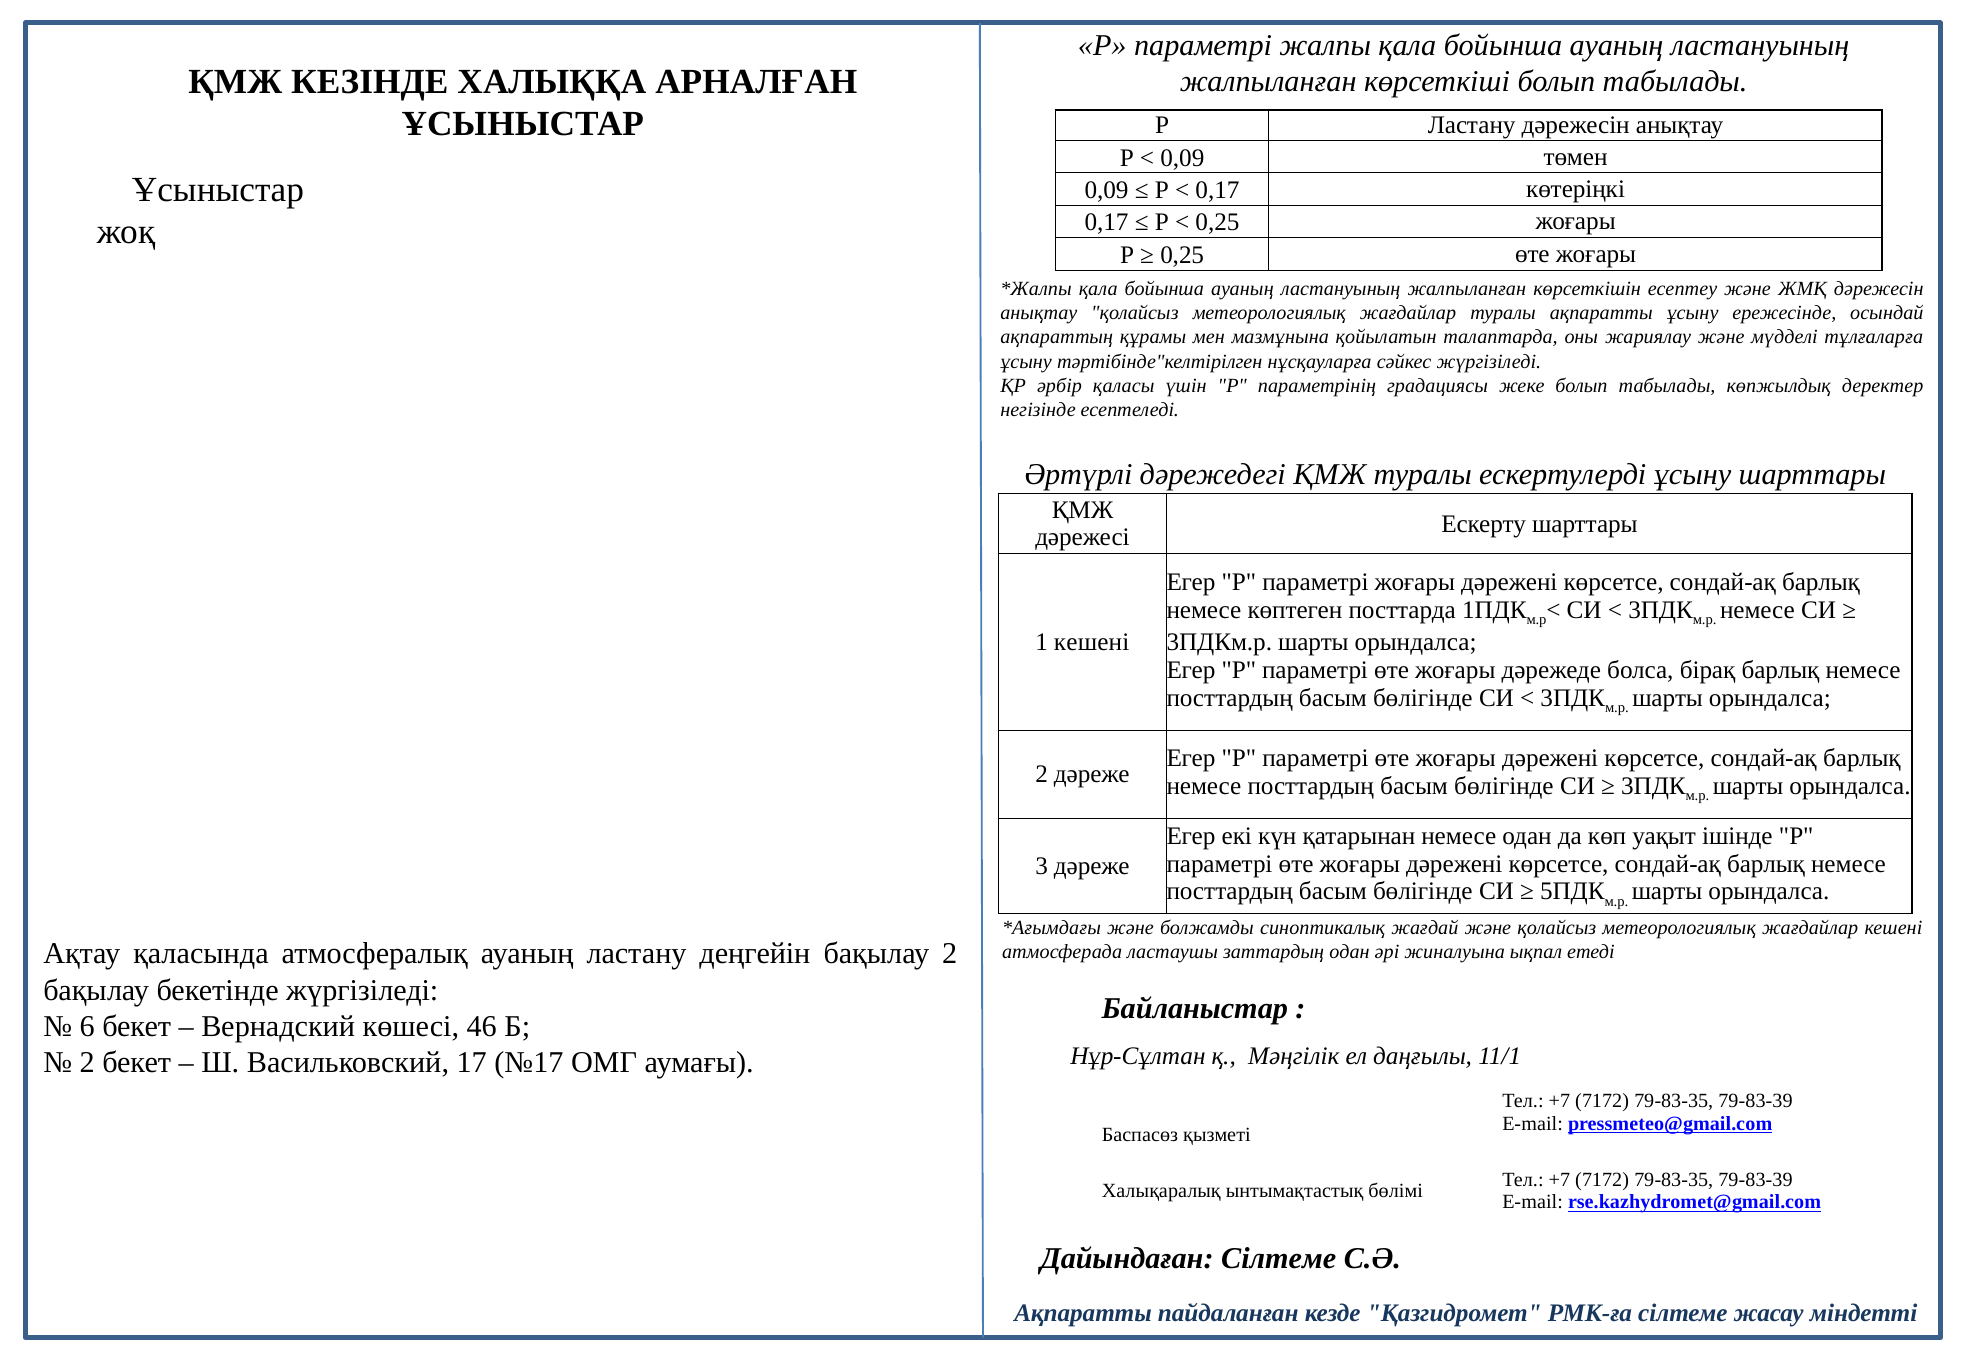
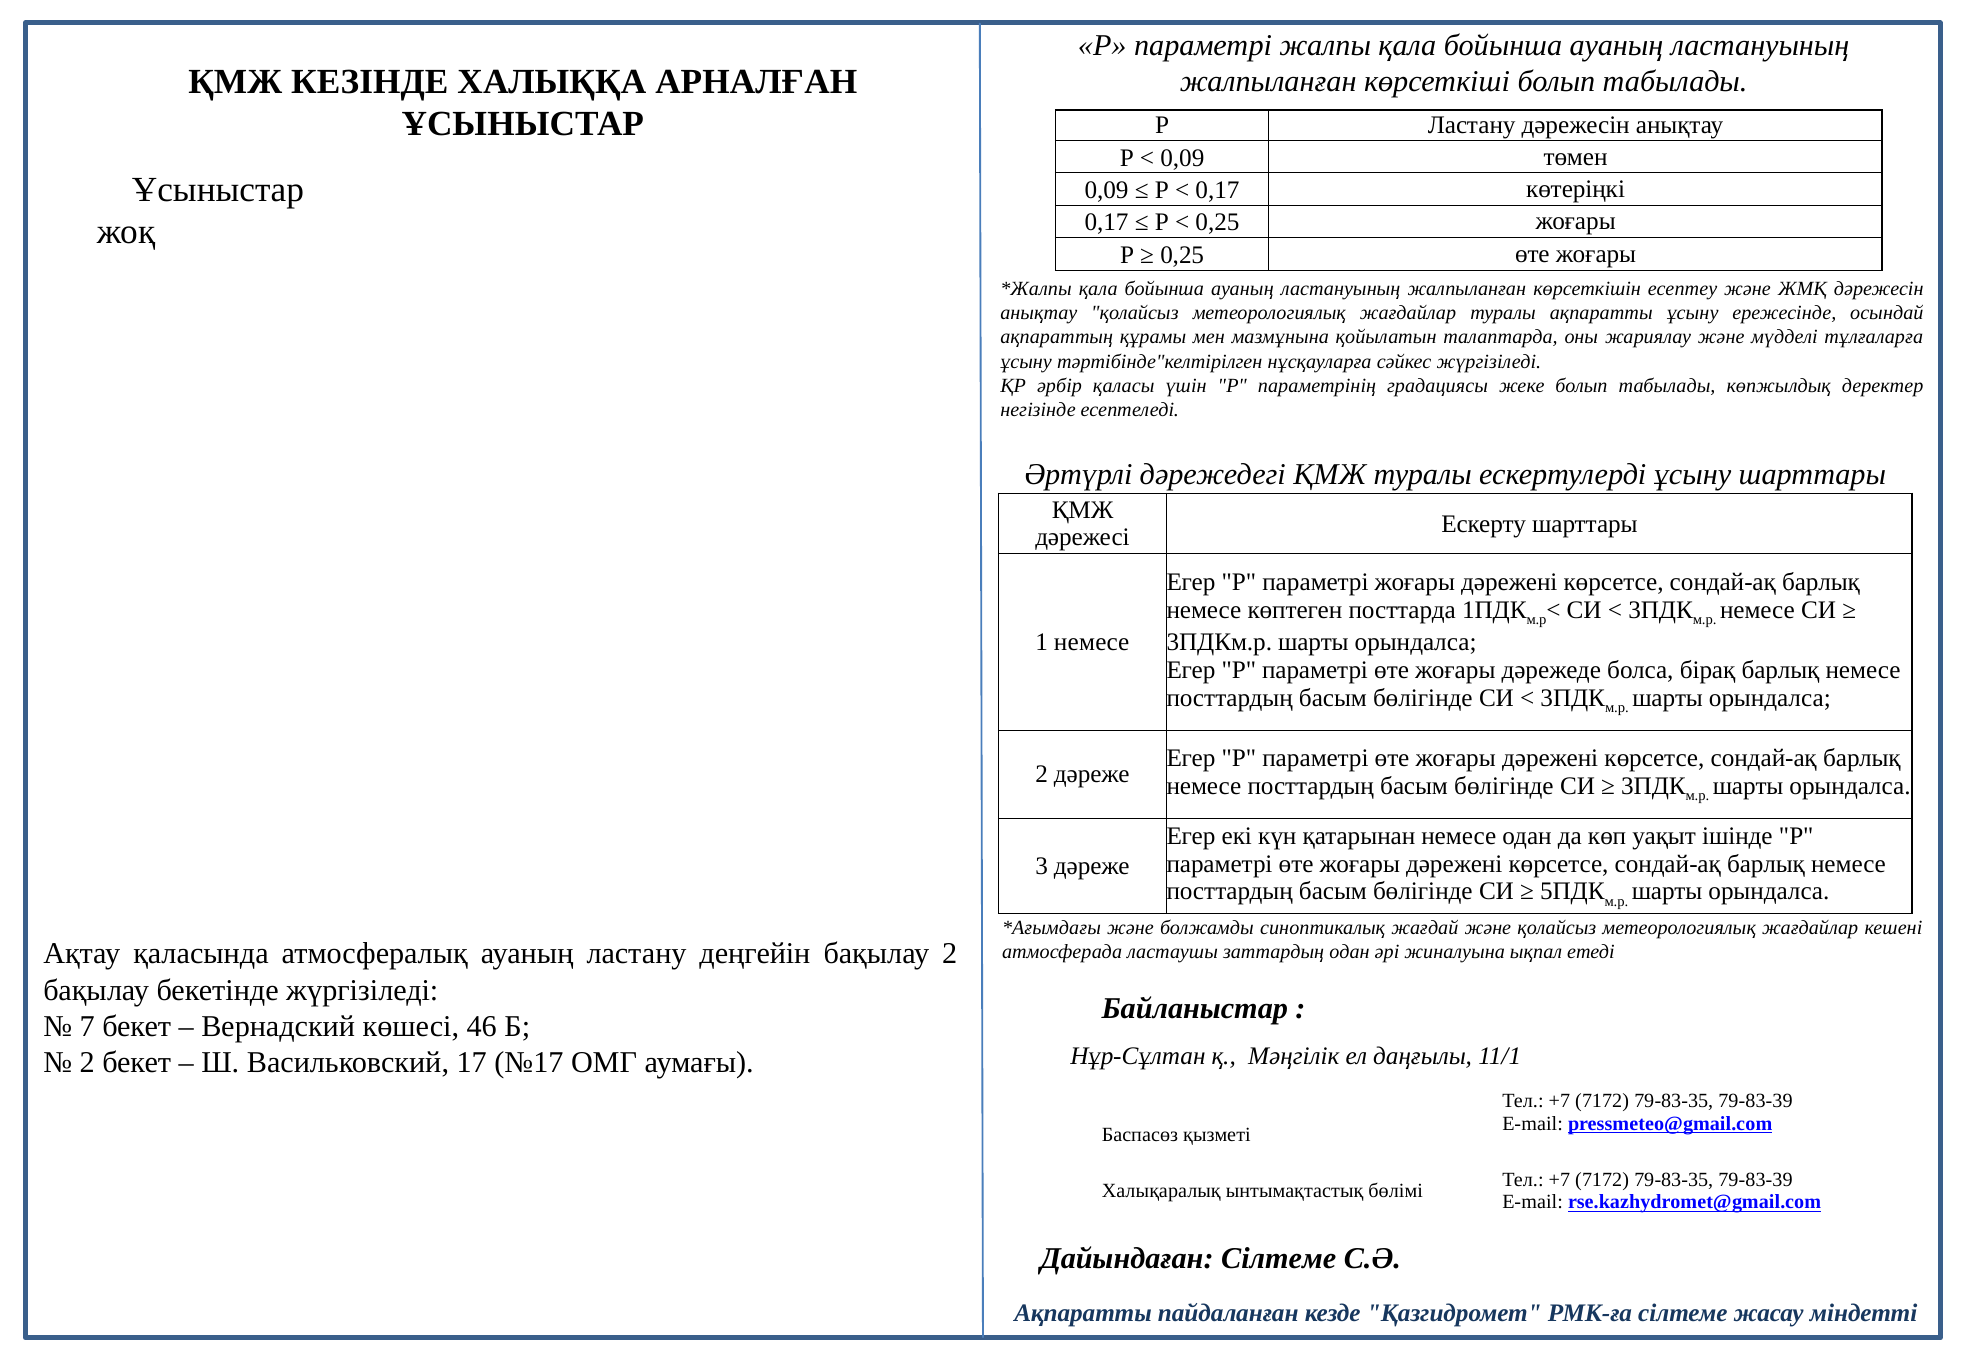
1 кешені: кешені -> немесе (1092, 642)
6: 6 -> 7 (87, 1026)
